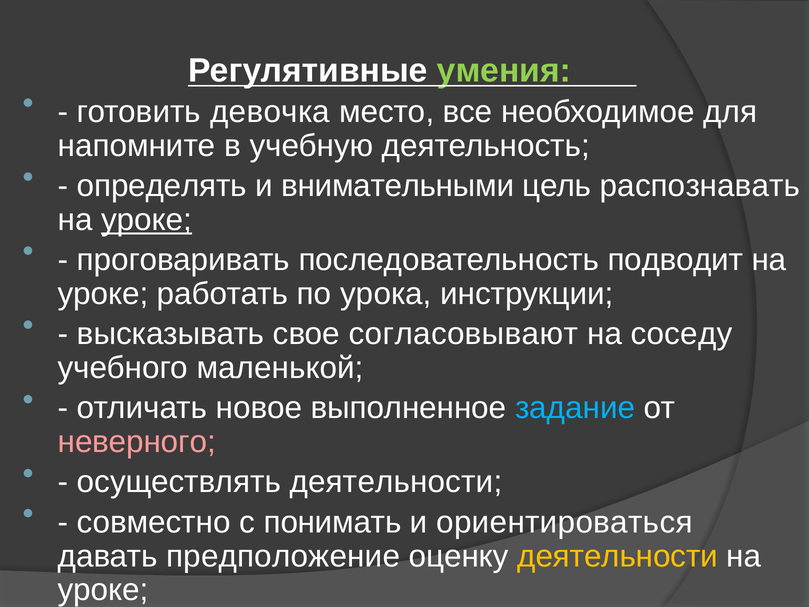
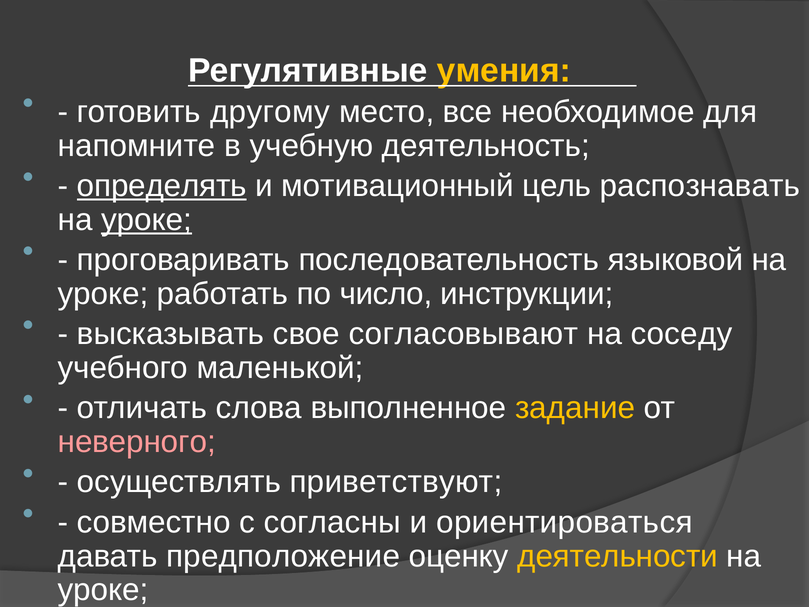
умения colour: light green -> yellow (504, 71)
девочка: девочка -> другому (270, 112)
определять underline: none -> present (162, 186)
внимательными: внимательными -> мотивационный (398, 186)
подводит: подводит -> языковой (675, 260)
урока: урока -> число (386, 294)
новое: новое -> слова (259, 408)
задание colour: light blue -> yellow (575, 408)
осуществлять деятельности: деятельности -> приветствуют (396, 482)
понимать: понимать -> согласны (332, 522)
